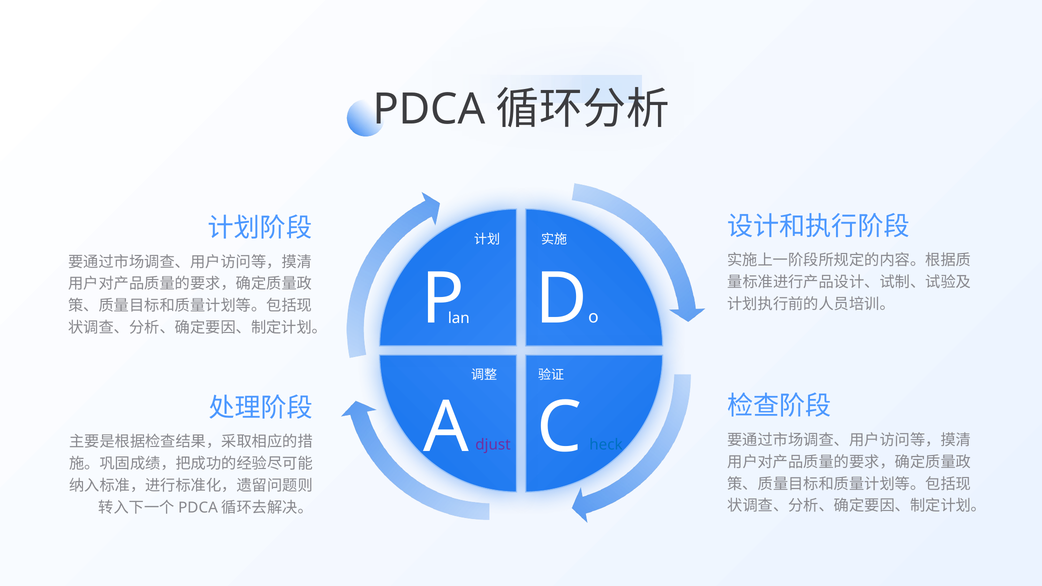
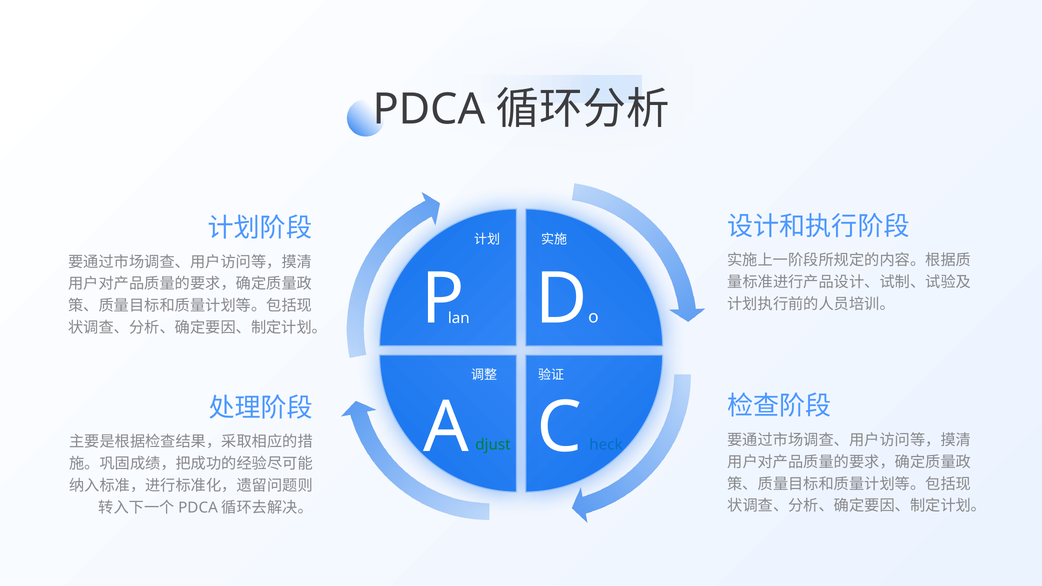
djust colour: purple -> green (493, 445)
